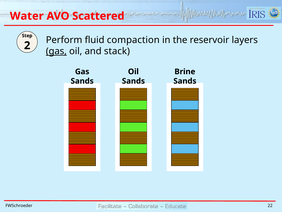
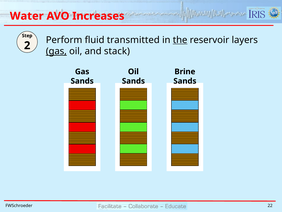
Scattered: Scattered -> Increases (98, 16)
compaction: compaction -> transmitted (133, 40)
the underline: none -> present (180, 40)
